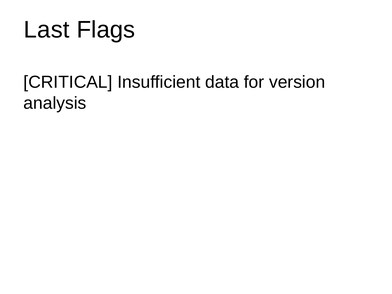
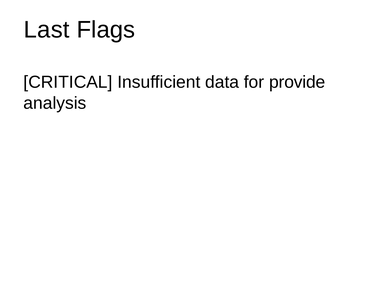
version: version -> provide (297, 82)
